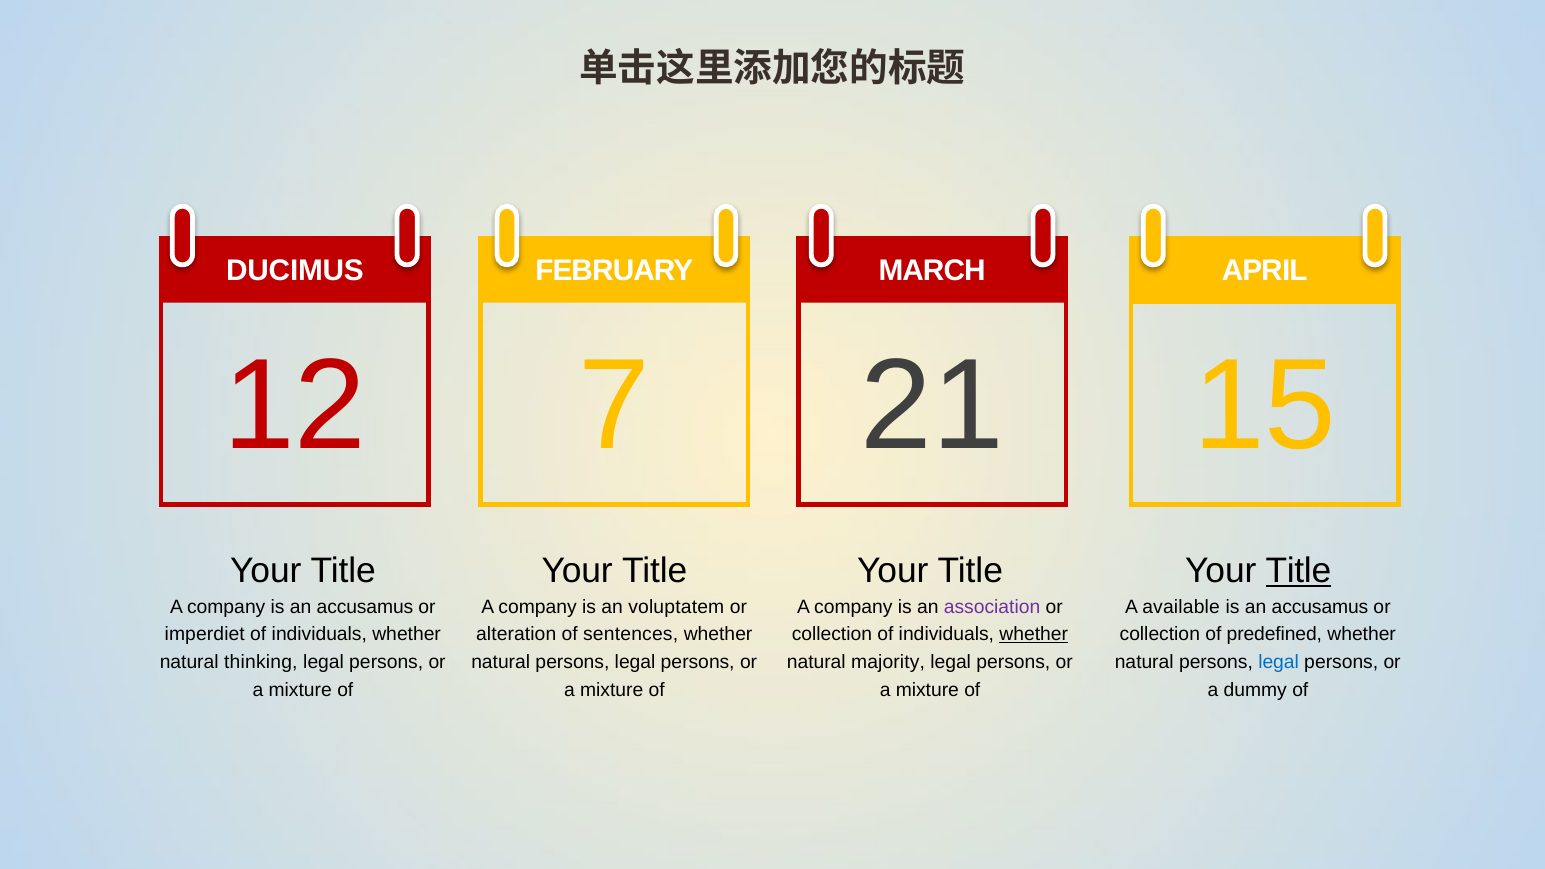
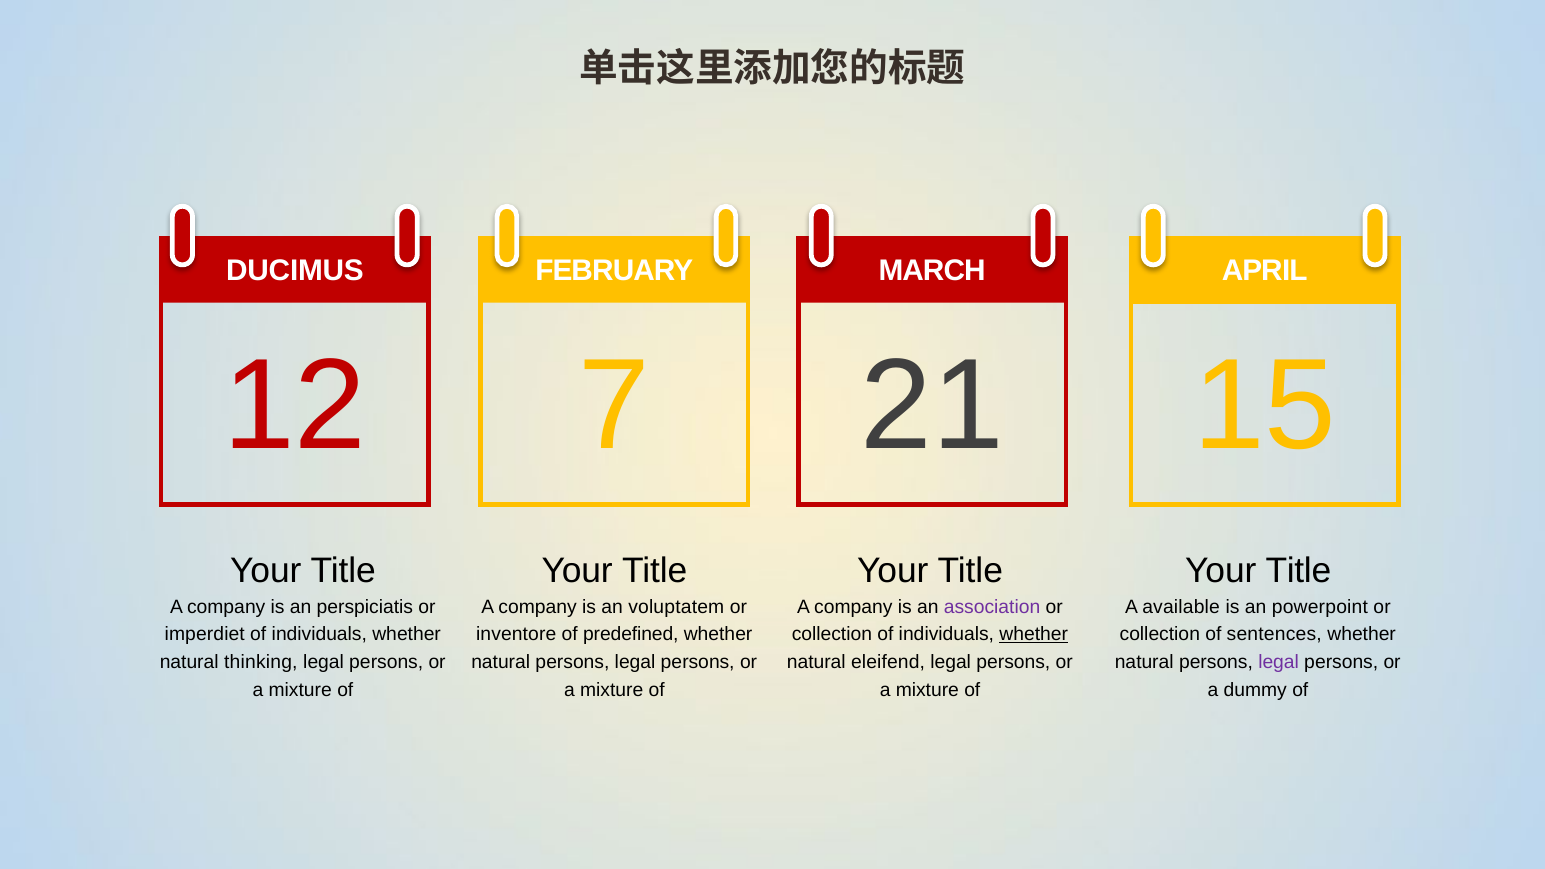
Title underline: present -> none (1298, 570)
company is an accusamus: accusamus -> perspiciatis (365, 607)
accusamus: accusamus -> powerpoint (1320, 607)
alteration: alteration -> inventore (516, 634)
sentences: sentences -> predefined (631, 634)
predefined: predefined -> sentences (1274, 634)
majority: majority -> eleifend (888, 662)
legal colour: blue -> purple (1279, 662)
